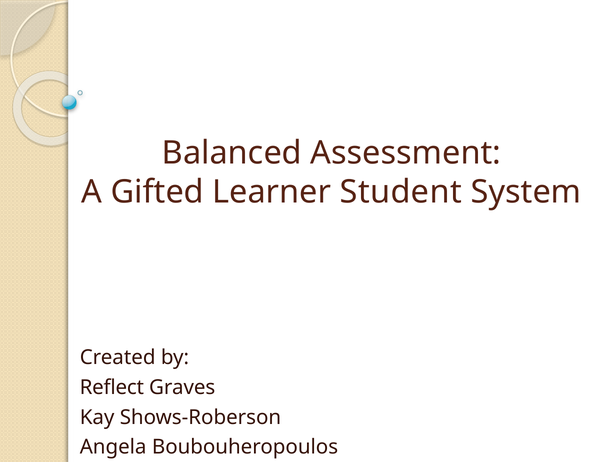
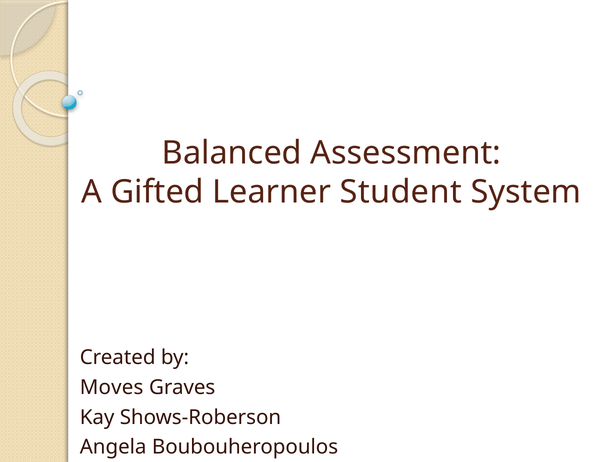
Reflect: Reflect -> Moves (112, 387)
